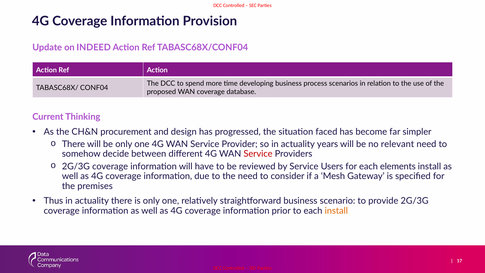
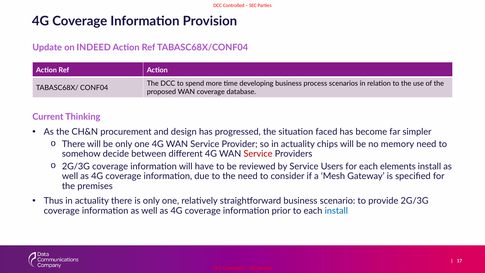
years: years -> chips (327, 144)
relevant: relevant -> memory (398, 144)
install colour: orange -> blue (336, 211)
